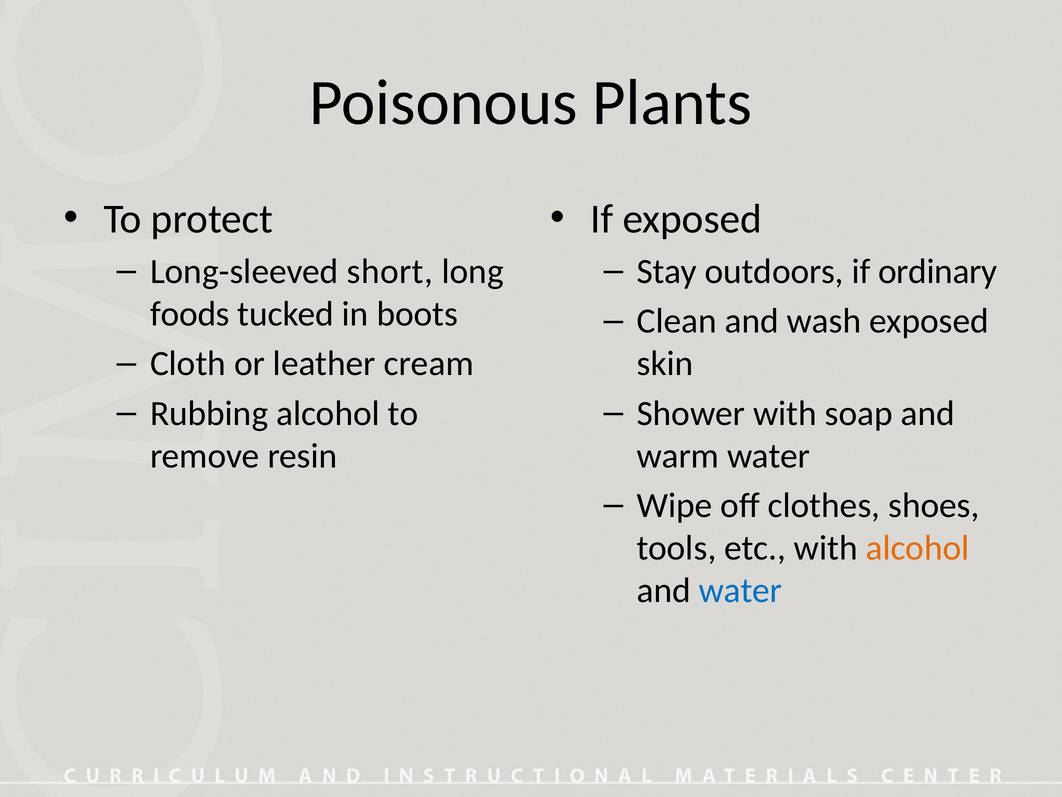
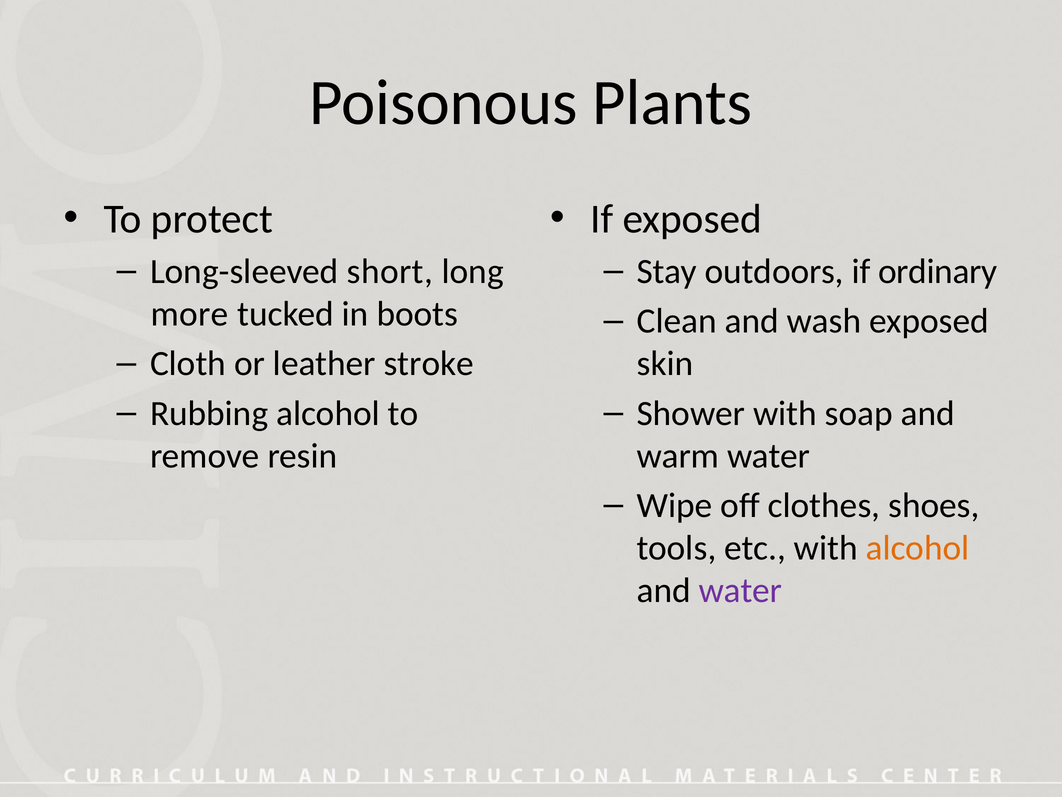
foods: foods -> more (190, 314)
cream: cream -> stroke (429, 364)
water colour: blue -> purple (740, 590)
